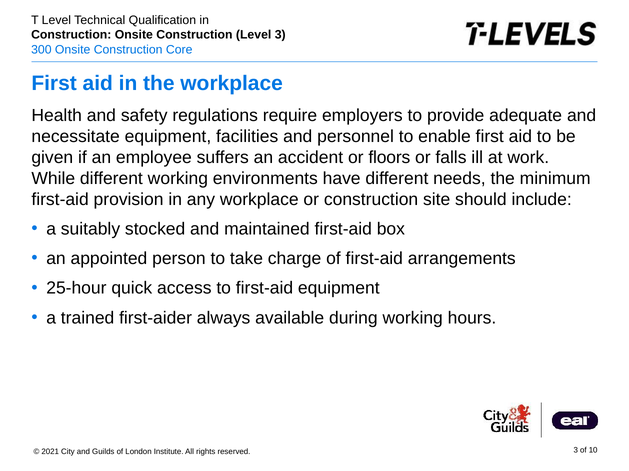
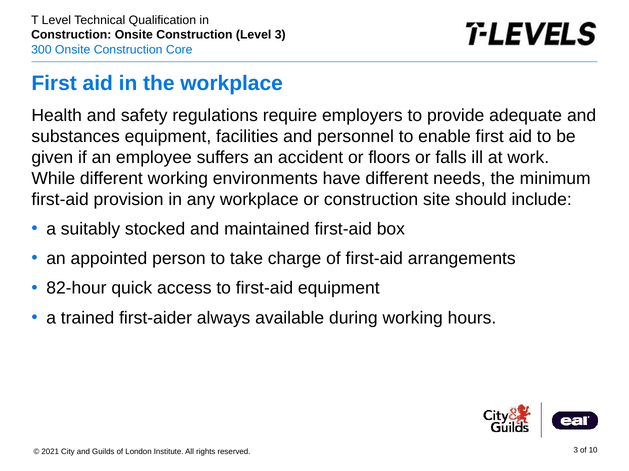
necessitate: necessitate -> substances (76, 137)
25-hour: 25-hour -> 82-hour (76, 289)
